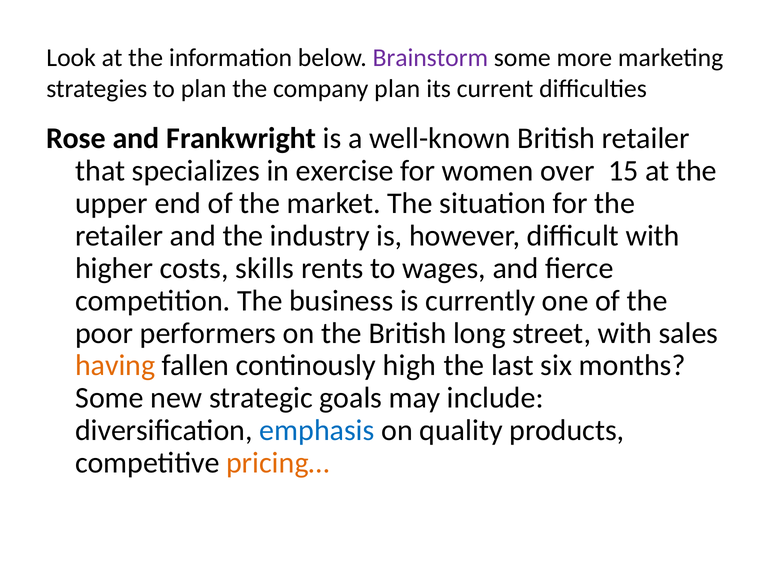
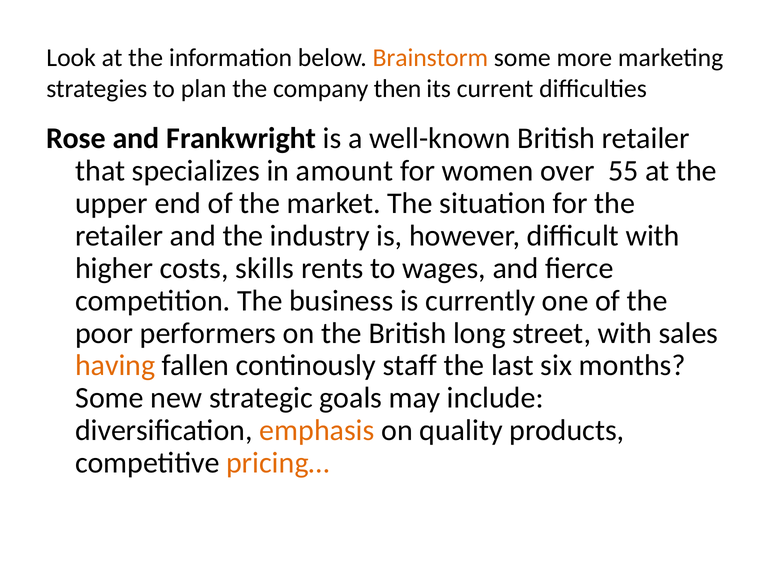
Brainstorm colour: purple -> orange (430, 58)
company plan: plan -> then (398, 89)
exercise: exercise -> amount (345, 171)
15: 15 -> 55 (623, 171)
high: high -> staff (410, 366)
emphasis colour: blue -> orange (317, 430)
